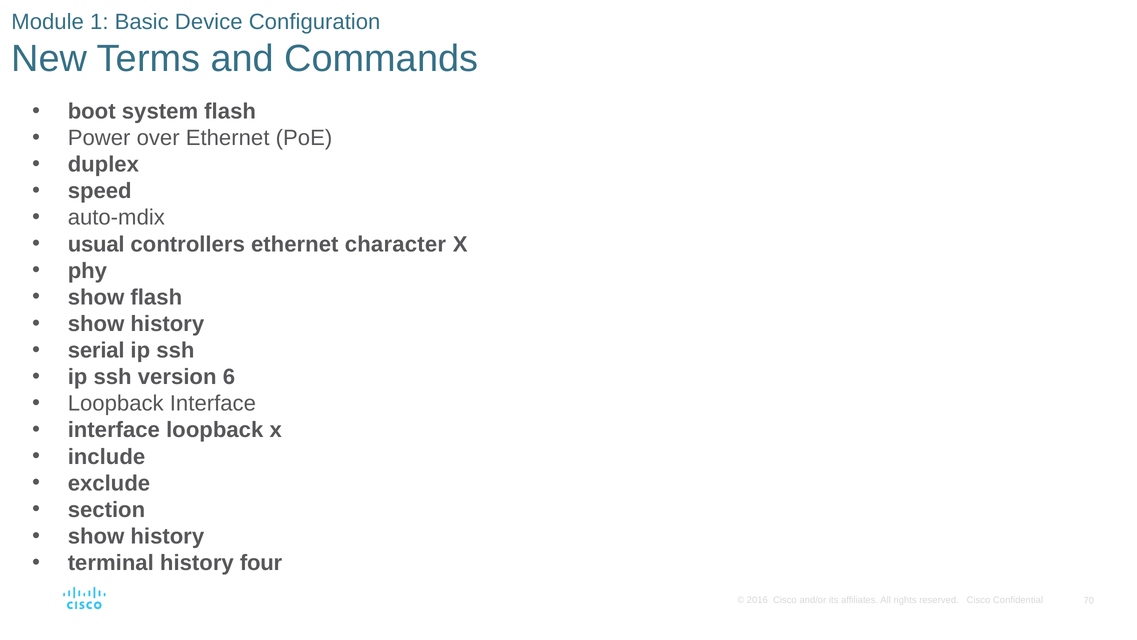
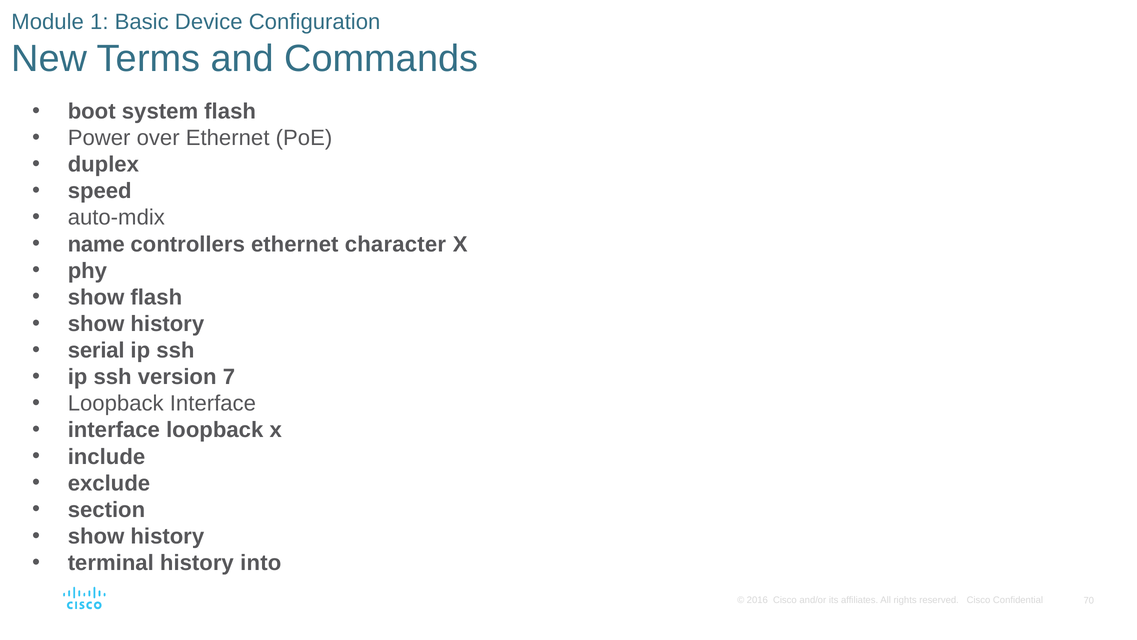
usual: usual -> name (96, 244)
6: 6 -> 7 (229, 377)
four: four -> into (261, 563)
